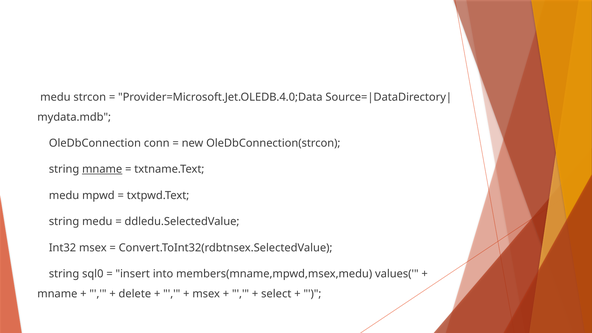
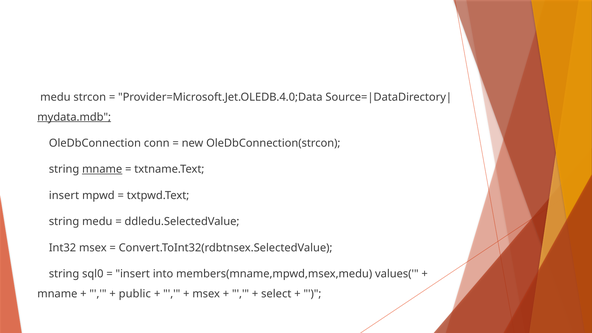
mydata.mdb underline: none -> present (74, 117)
medu: medu -> insert (64, 195)
delete: delete -> public (135, 294)
